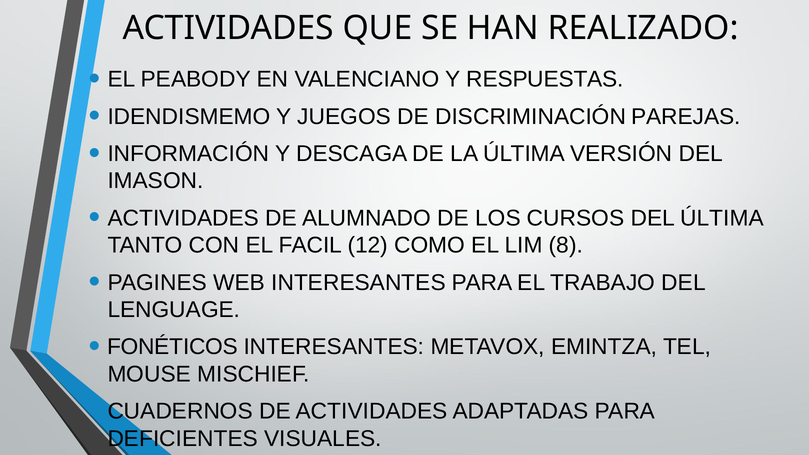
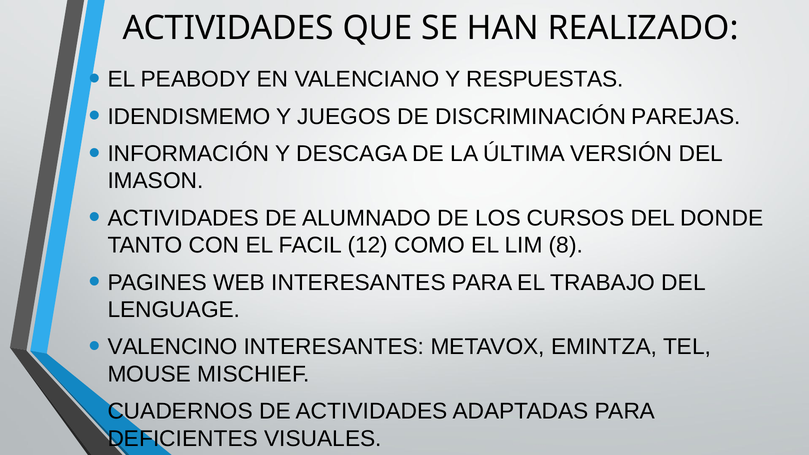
DEL ÚLTIMA: ÚLTIMA -> DONDE (722, 218)
FONÉTICOS: FONÉTICOS -> VALENCINO (173, 347)
